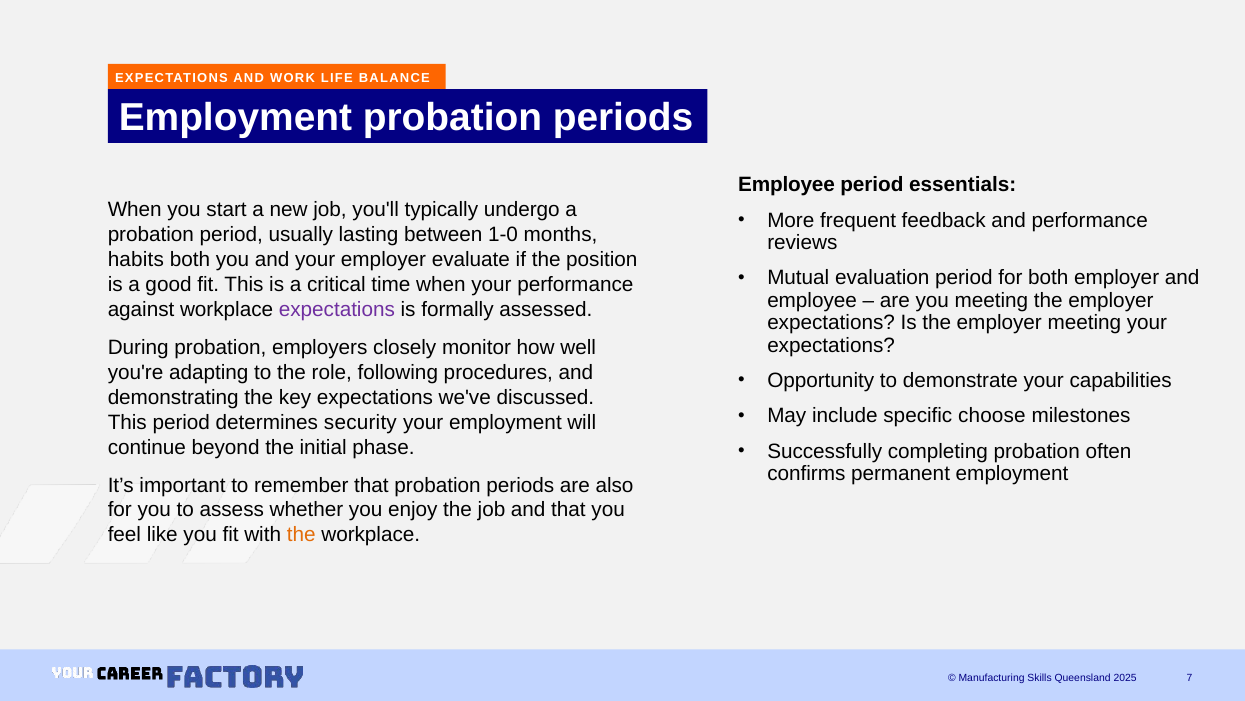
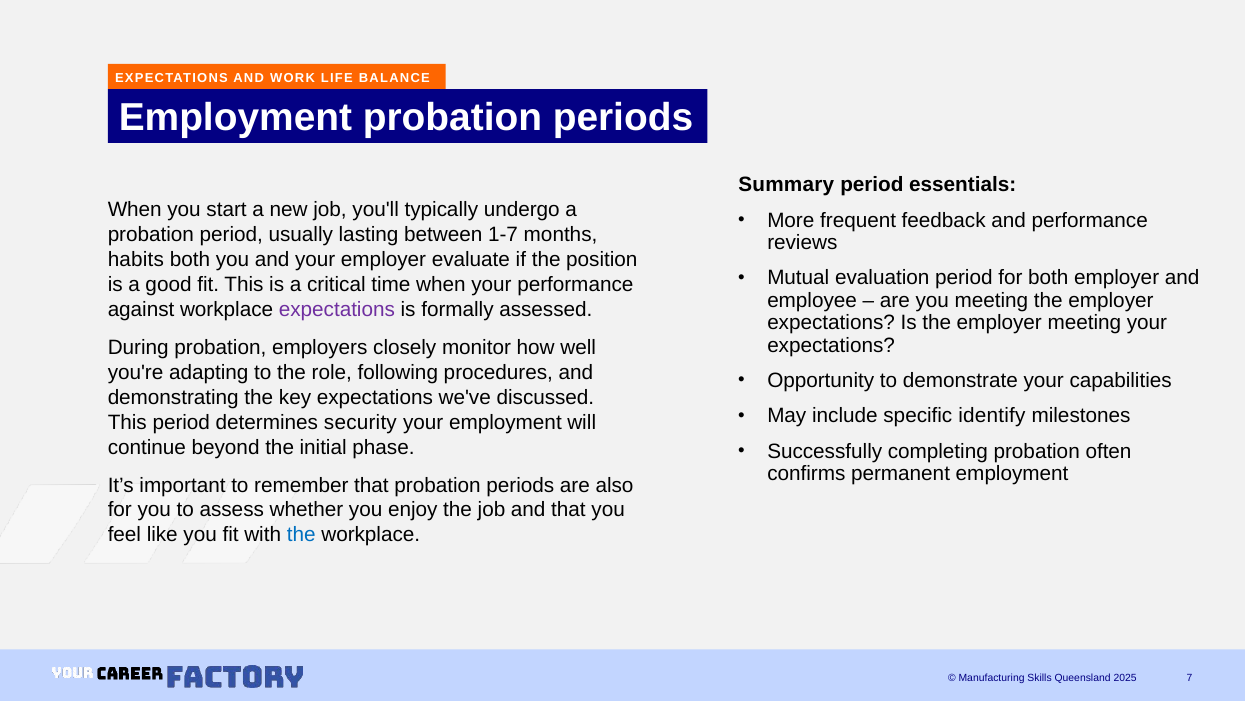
Employee: Employee -> Summary (786, 185)
1-0: 1-0 -> 1-7 (503, 235)
choose: choose -> identify (992, 416)
the colour: orange -> blue (301, 534)
